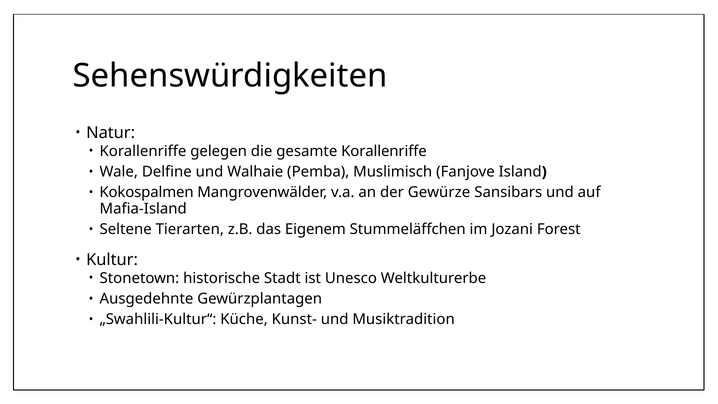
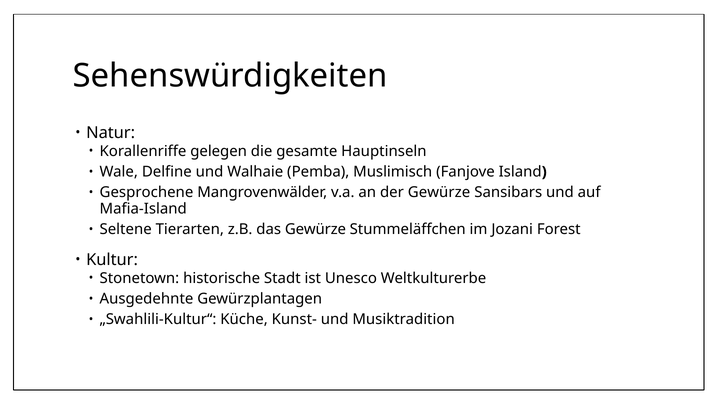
gesamte Korallenriffe: Korallenriffe -> Hauptinseln (384, 151)
Kokospalmen: Kokospalmen -> Gesprochene (146, 192)
das Eigenem: Eigenem -> Gewürze (315, 229)
